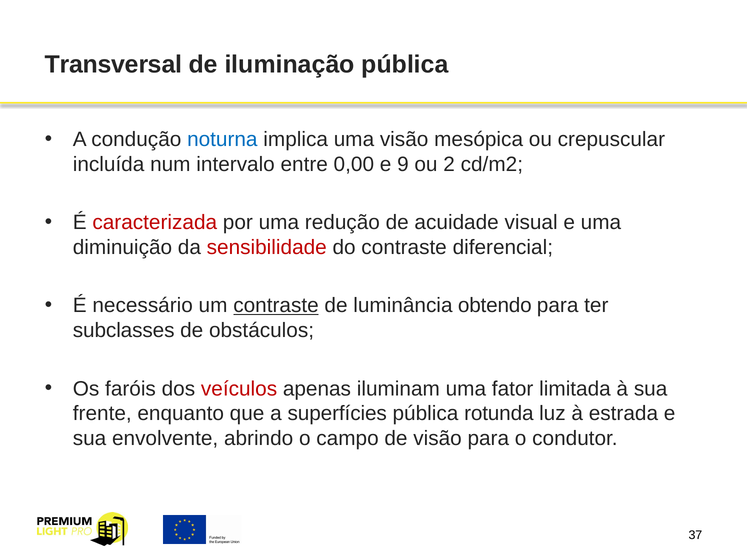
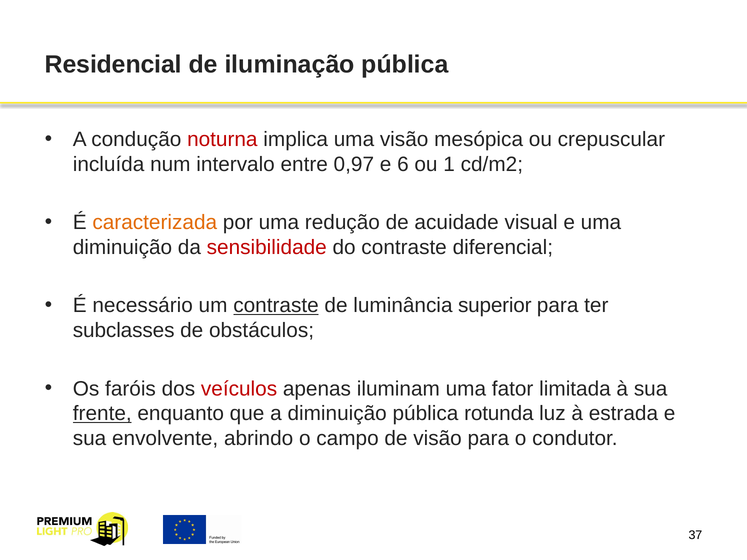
Transversal: Transversal -> Residencial (113, 64)
noturna colour: blue -> red (222, 140)
0,00: 0,00 -> 0,97 (354, 164)
9: 9 -> 6 (403, 164)
2: 2 -> 1 (449, 164)
caracterizada colour: red -> orange (155, 223)
obtendo: obtendo -> superior (495, 306)
frente underline: none -> present (102, 414)
a superfícies: superfícies -> diminuição (337, 414)
